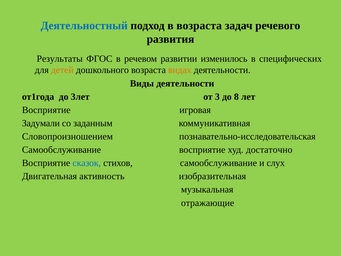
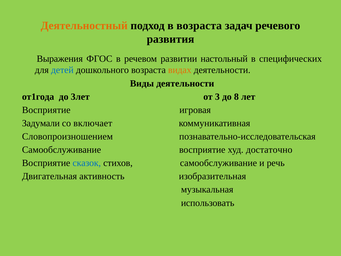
Деятельностный colour: blue -> orange (84, 26)
Результаты: Результаты -> Выражения (60, 59)
изменилось: изменилось -> настольный (224, 59)
детей colour: orange -> blue (62, 70)
заданным: заданным -> включает (93, 123)
слух: слух -> речь (276, 163)
отражающие: отражающие -> использовать (208, 203)
